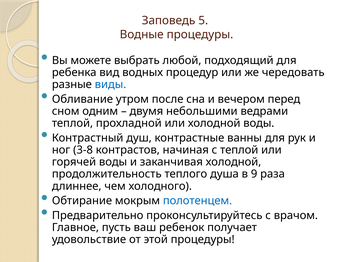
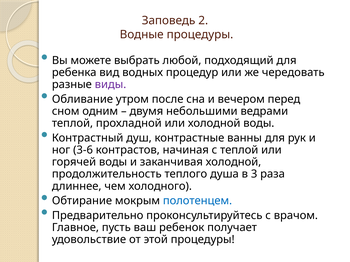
5: 5 -> 2 (203, 20)
виды colour: blue -> purple (110, 85)
3-8: 3-8 -> 3-6 (83, 150)
9: 9 -> 3 (254, 174)
